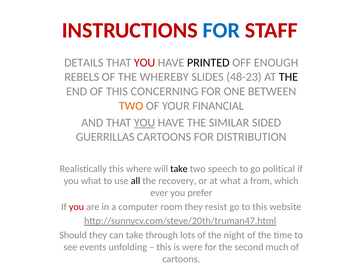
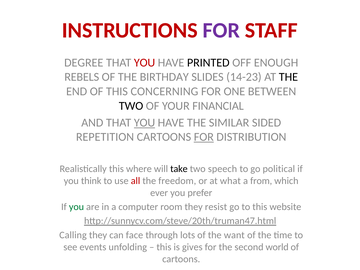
FOR colour: blue -> purple (221, 30)
DETAILS: DETAILS -> DEGREE (84, 63)
WHEREBY: WHEREBY -> BIRTHDAY (164, 77)
48-23: 48-23 -> 14-23 (244, 77)
TWO colour: orange -> black (131, 106)
GUERRILLAS: GUERRILLAS -> REPETITION (105, 137)
FOR underline: none -> present (204, 137)
you what: what -> think (91, 181)
all colour: black -> red (136, 181)
recovery: recovery -> freedom (177, 181)
you colour: red -> green (76, 207)
Should: Should -> Calling (73, 235)
can take: take -> face (134, 235)
night: night -> want (234, 235)
were: were -> gives (192, 247)
much: much -> world (277, 247)
